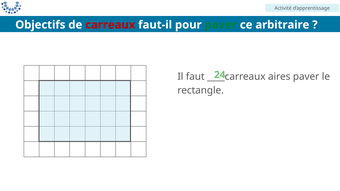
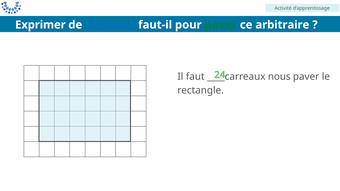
Objectifs: Objectifs -> Exprimer (40, 25)
carreaux colour: red -> blue (110, 25)
aires: aires -> nous (279, 77)
